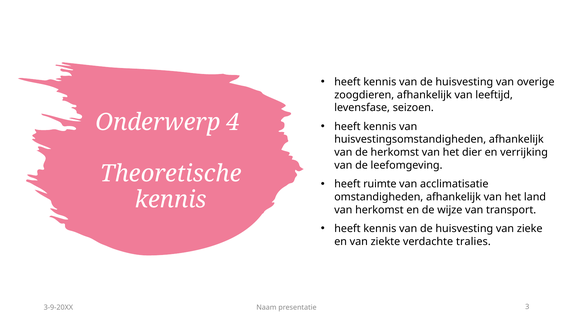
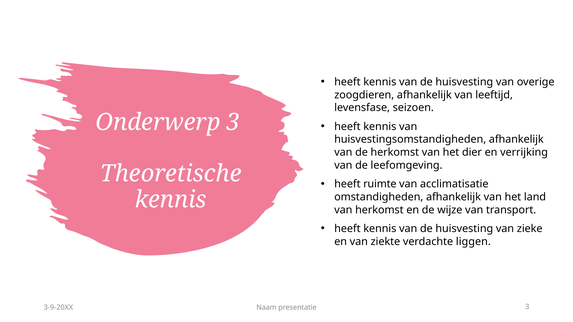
Onderwerp 4: 4 -> 3 (233, 122)
tralies: tralies -> liggen (473, 242)
